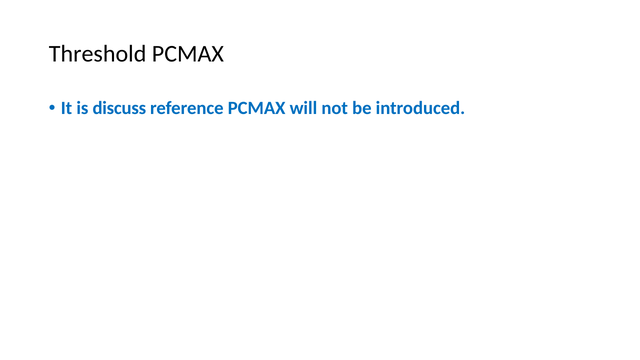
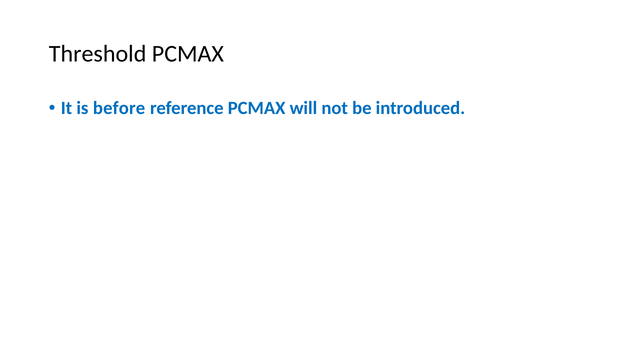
discuss: discuss -> before (119, 108)
